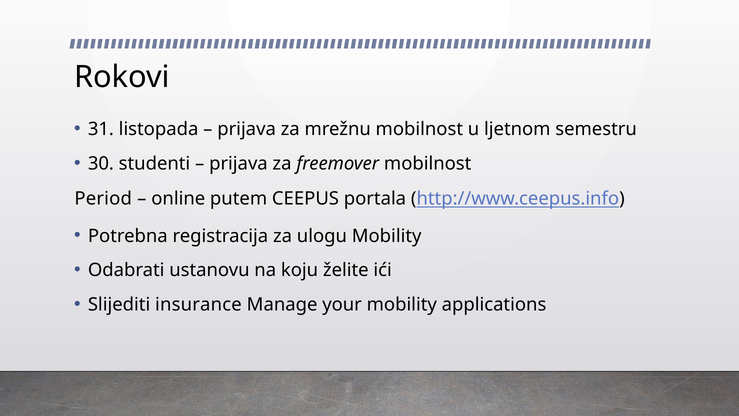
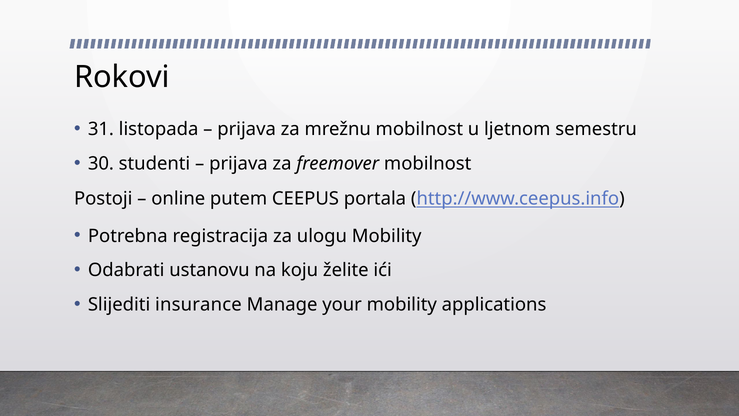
Period: Period -> Postoji (103, 198)
